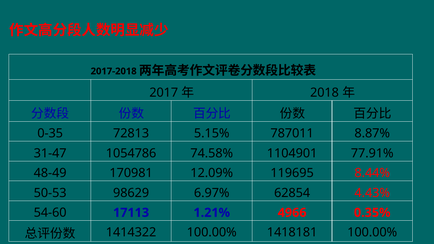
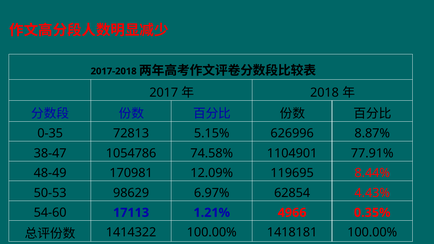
787011: 787011 -> 626996 (292, 133)
31-47: 31-47 -> 38-47 (50, 153)
